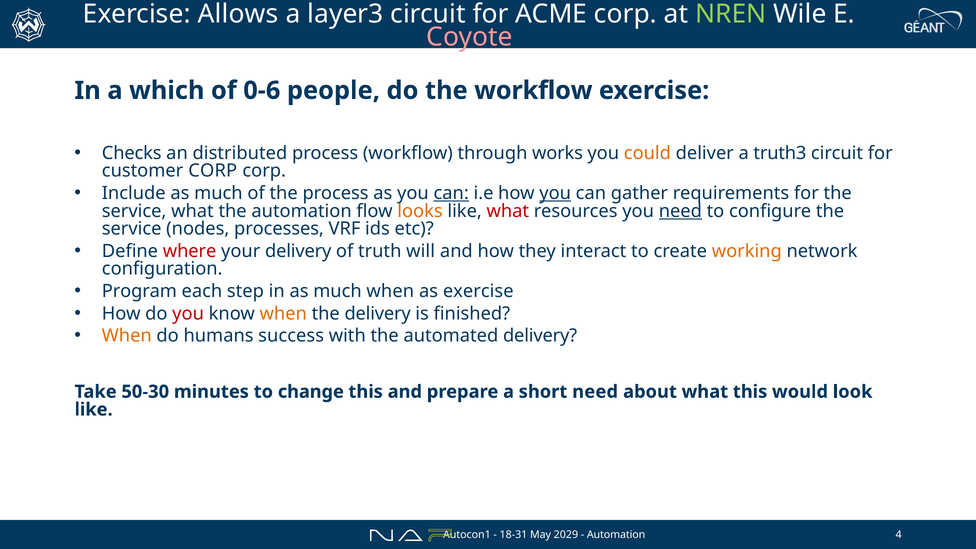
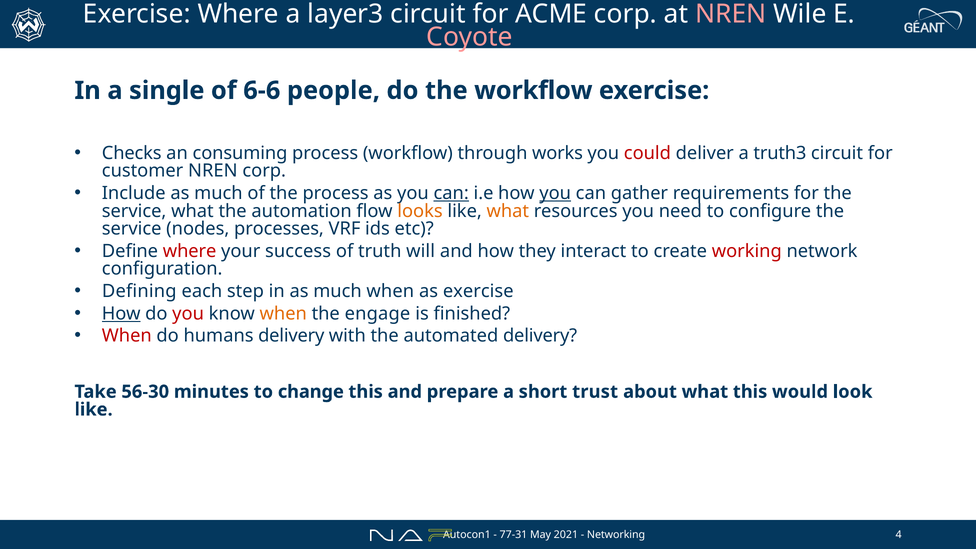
Exercise Allows: Allows -> Where (238, 14)
NREN colour: light green -> pink (731, 14)
which: which -> single (167, 91)
0-6: 0-6 -> 6-6 (262, 91)
distributed: distributed -> consuming (240, 153)
could colour: orange -> red (647, 153)
customer CORP: CORP -> NREN (213, 171)
what colour: red -> orange (508, 211)
need underline: present -> none (680, 211)
your delivery: delivery -> success (298, 251)
working colour: orange -> red (747, 251)
Program: Program -> Defining (139, 291)
How underline: none -> present (121, 314)
the delivery: delivery -> engage (377, 314)
When colour: orange -> red (127, 336)
humans success: success -> delivery (291, 336)
50-30: 50-30 -> 56-30 (145, 392)
short need: need -> trust (595, 392)
18-31: 18-31 -> 77-31 (513, 535)
2029: 2029 -> 2021 (566, 535)
Automation: Automation -> Networking (616, 535)
